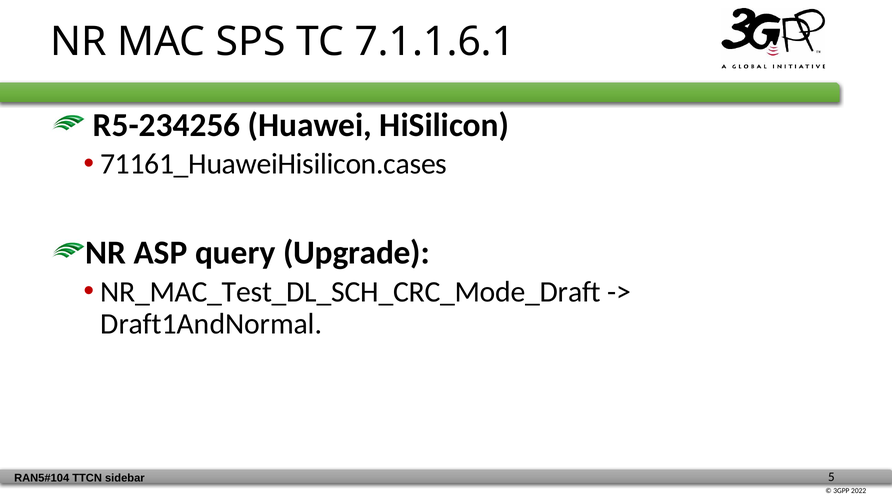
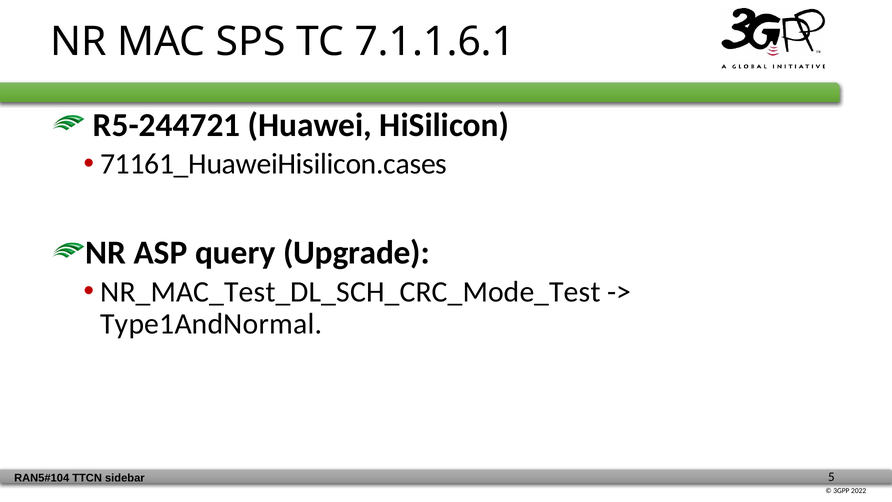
R5-234256: R5-234256 -> R5-244721 (167, 125)
NR_MAC_Test_DL_SCH_CRC_Mode_Draft: NR_MAC_Test_DL_SCH_CRC_Mode_Draft -> NR_MAC_Test_DL_SCH_CRC_Mode_Test (350, 292)
Draft1AndNormal: Draft1AndNormal -> Type1AndNormal (211, 324)
